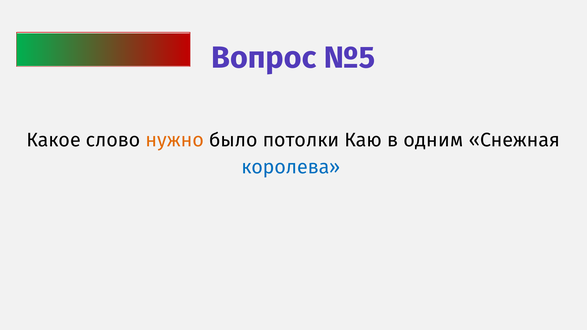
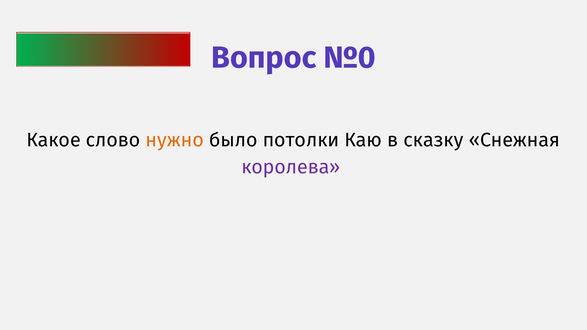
№5: №5 -> №0 (350, 58)
одним: одним -> сказку (433, 140)
королева colour: blue -> purple (291, 167)
